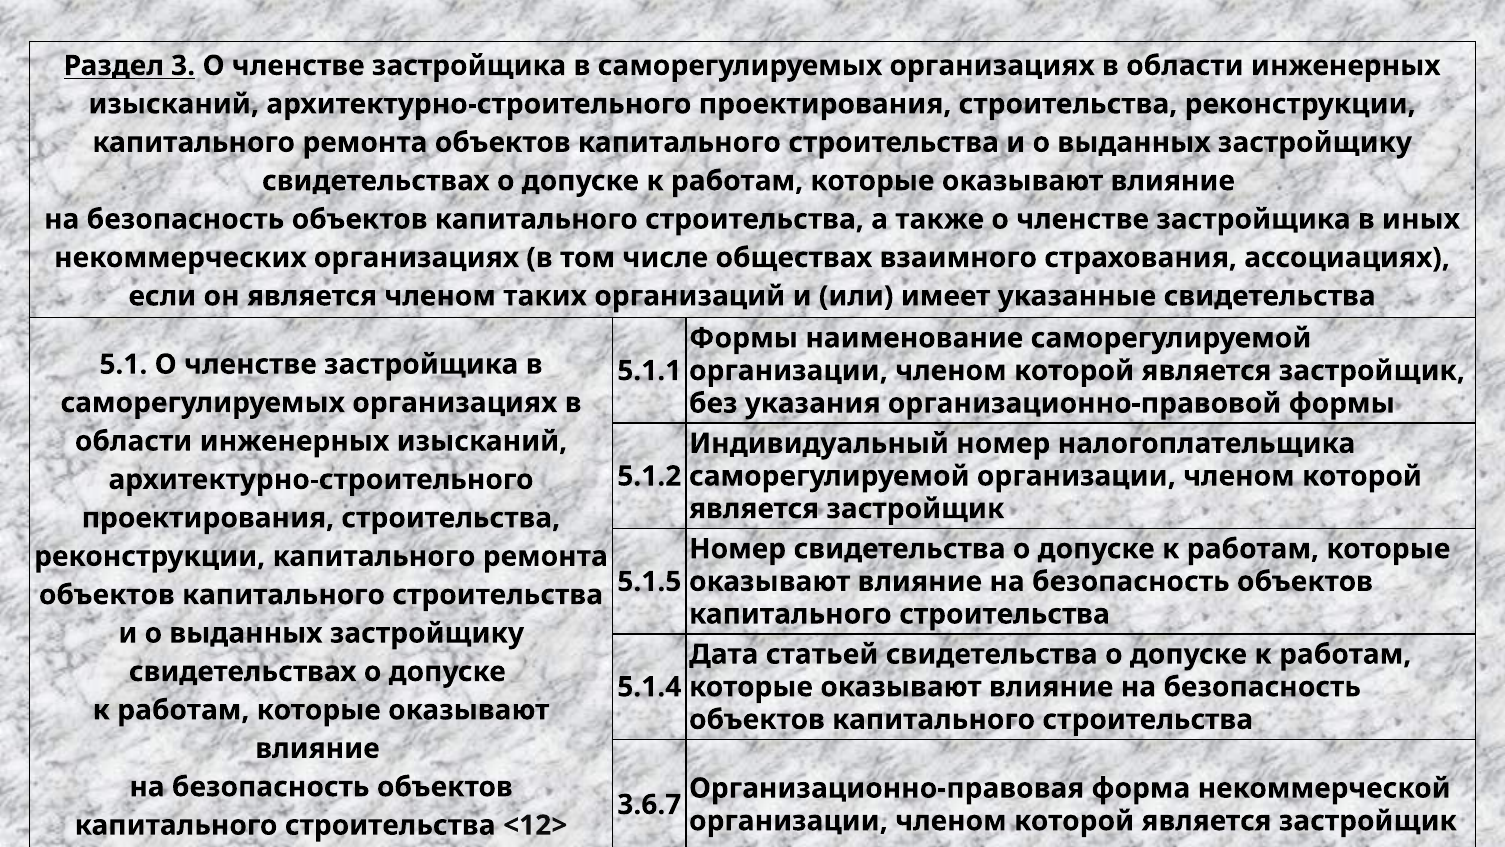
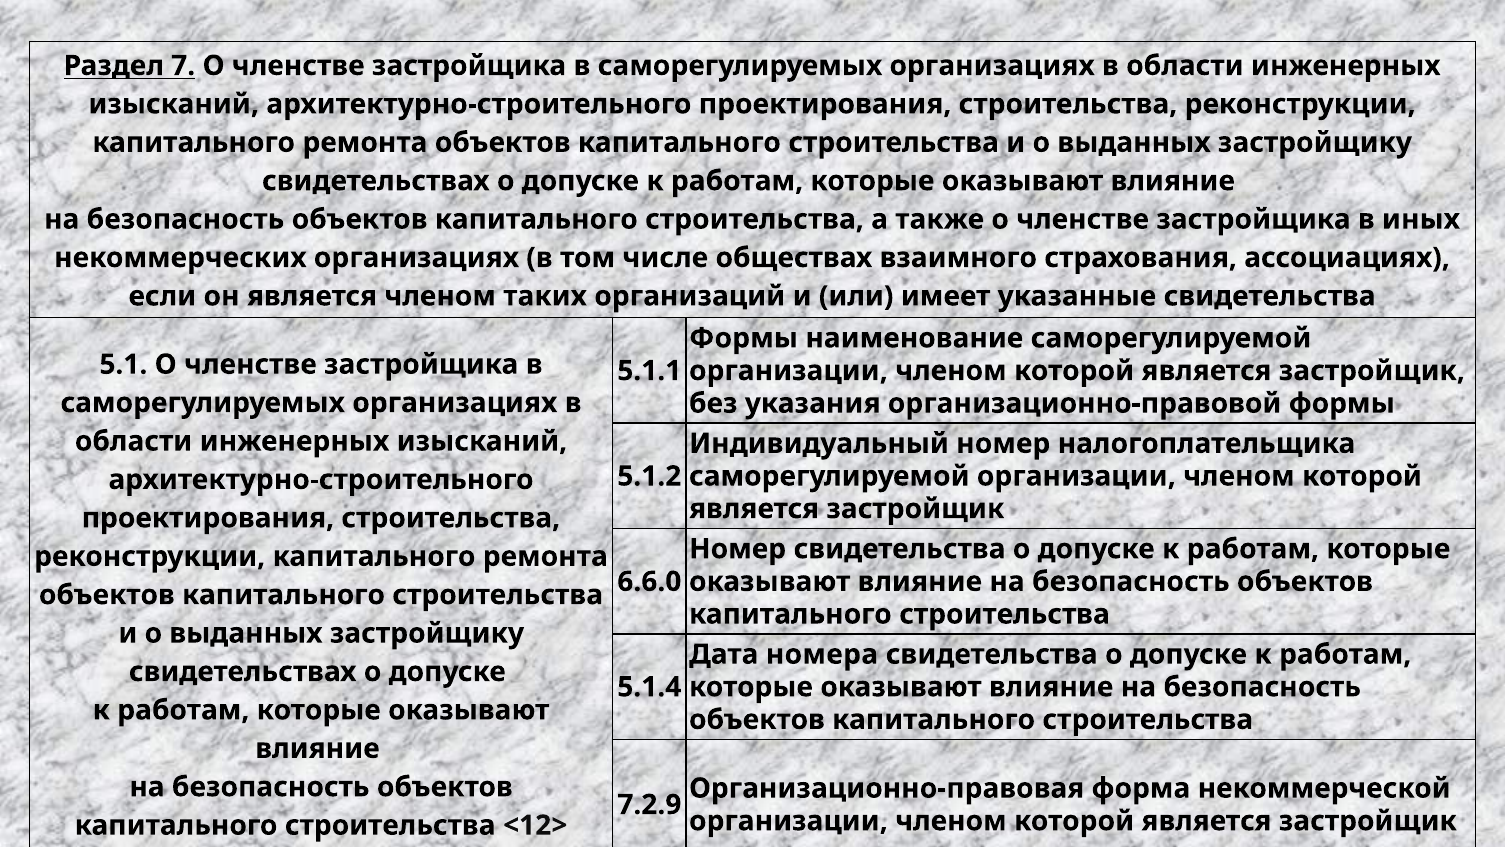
3: 3 -> 7 (183, 66)
5.1.5: 5.1.5 -> 6.6.0 (649, 581)
статьей: статьей -> номера (822, 654)
3.6.7: 3.6.7 -> 7.2.9 (649, 804)
